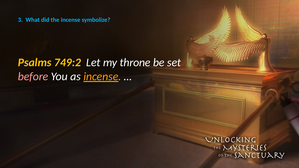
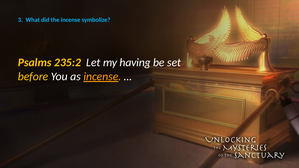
749:2: 749:2 -> 235:2 (68, 63)
throne: throne -> having (135, 63)
before colour: pink -> yellow (33, 77)
